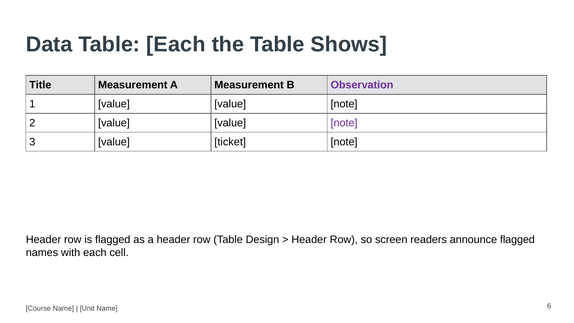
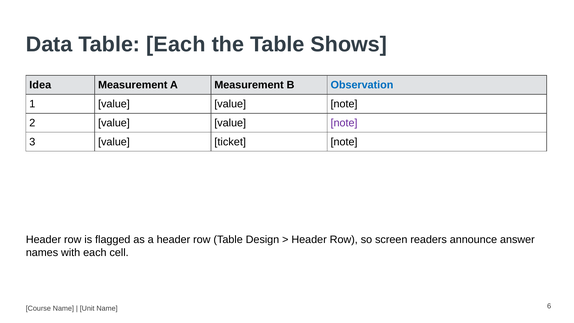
Title: Title -> Idea (40, 85)
Observation colour: purple -> blue (362, 85)
announce flagged: flagged -> answer (517, 240)
